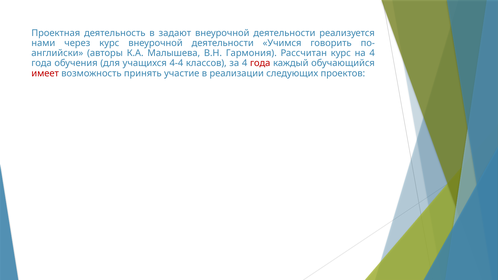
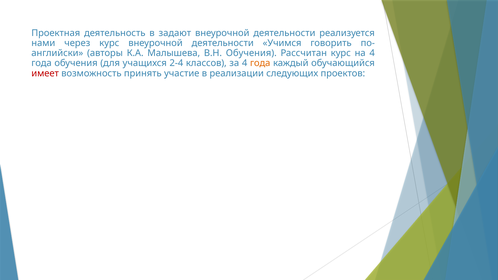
В.Н Гармония: Гармония -> Обучения (251, 53)
4-4: 4-4 -> 2-4 (176, 63)
года colour: red -> orange (260, 63)
